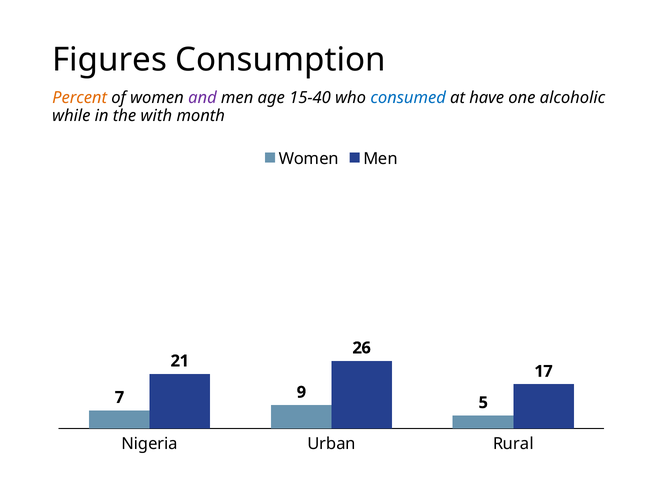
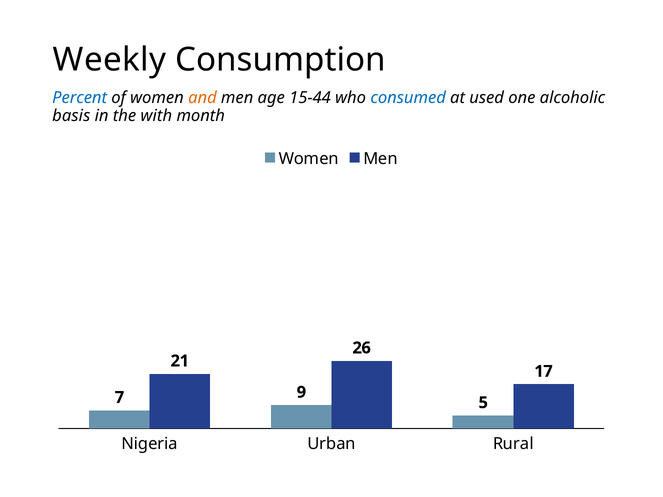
Figures: Figures -> Weekly (109, 60)
Percent colour: orange -> blue (80, 98)
and colour: purple -> orange (202, 98)
15-40: 15-40 -> 15-44 (310, 98)
have: have -> used (487, 98)
while: while -> basis (71, 116)
